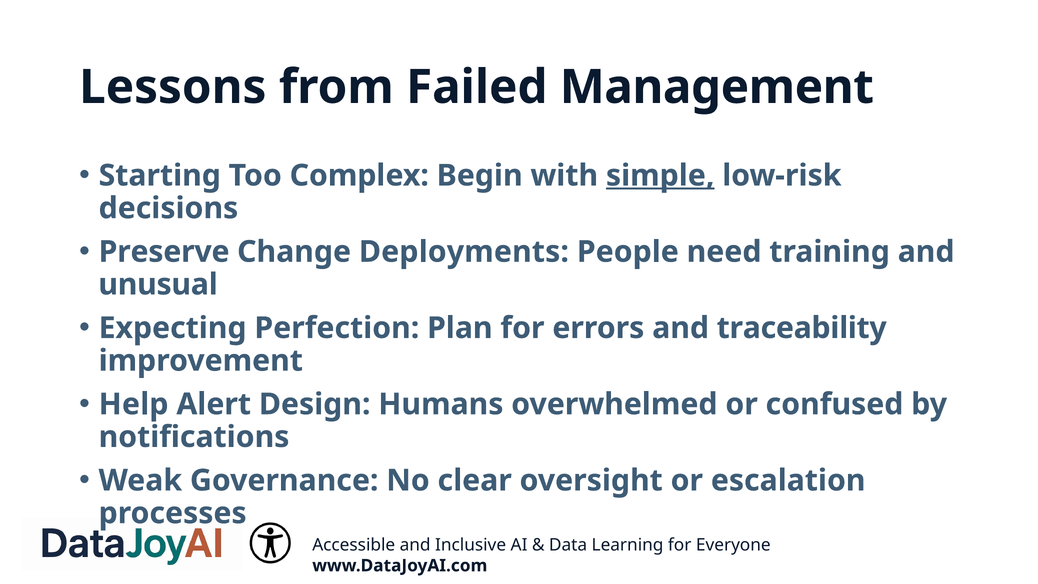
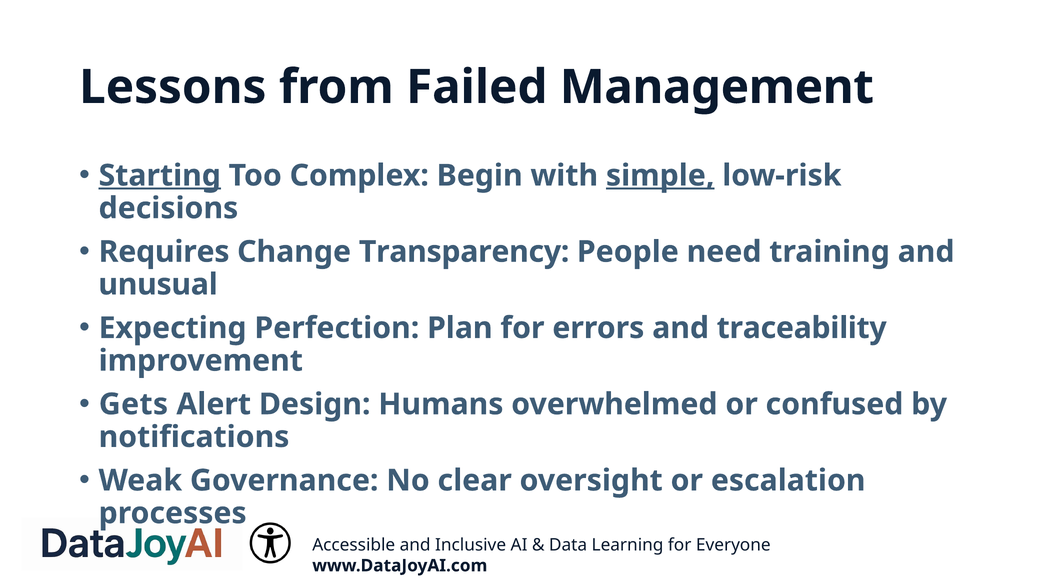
Starting underline: none -> present (160, 175)
Preserve: Preserve -> Requires (164, 252)
Deployments: Deployments -> Transparency (464, 252)
Help: Help -> Gets (133, 404)
